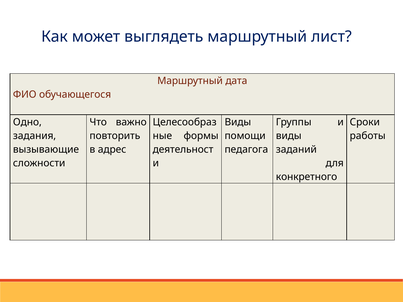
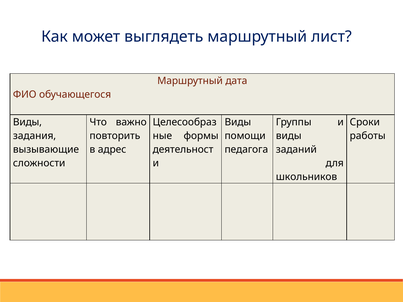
Одно: Одно -> Виды (27, 122)
конкретного: конкретного -> школьников (307, 177)
